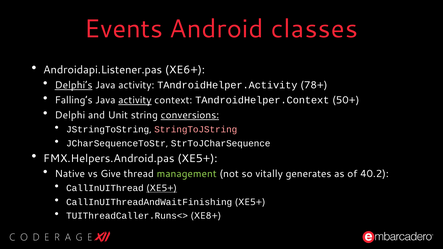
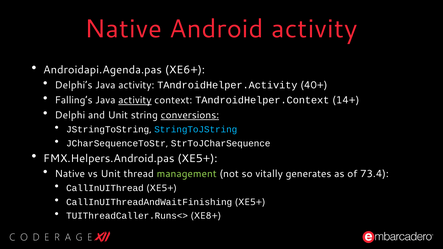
Events: Events -> Native (123, 29)
Android classes: classes -> activity (314, 29)
Androidapi.Listener.pas: Androidapi.Listener.pas -> Androidapi.Agenda.pas (103, 70)
Delphi’s underline: present -> none (74, 85)
78+: 78+ -> 40+ (314, 85)
50+: 50+ -> 14+ (346, 100)
StringToJString colour: pink -> light blue (196, 130)
vs Give: Give -> Unit (111, 174)
40.2: 40.2 -> 73.4 (374, 174)
XE5+ underline: present -> none (162, 188)
